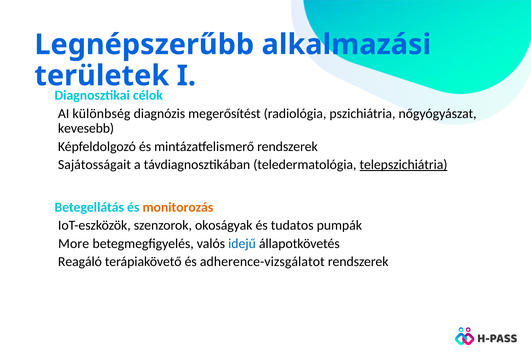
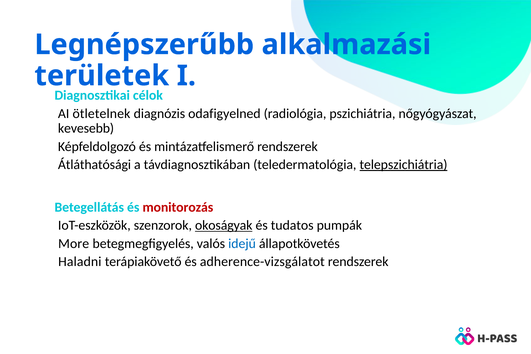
különbség: különbség -> ötletelnek (101, 114)
megerősítést: megerősítést -> odafigyelned (224, 114)
Sajátosságait: Sajátosságait -> Átláthatósági (95, 165)
monitorozás colour: orange -> red (178, 207)
okoságyak underline: none -> present (224, 225)
Reagáló: Reagáló -> Haladni (80, 262)
